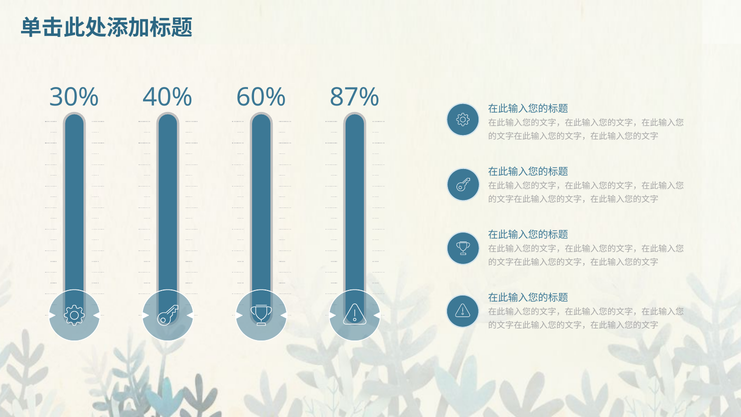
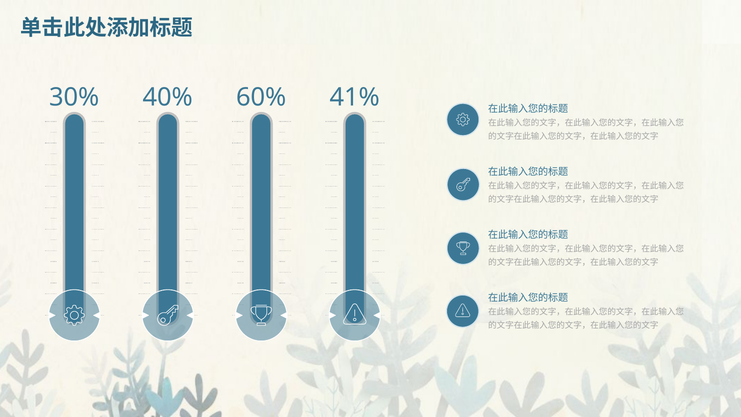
87%: 87% -> 41% (355, 97)
